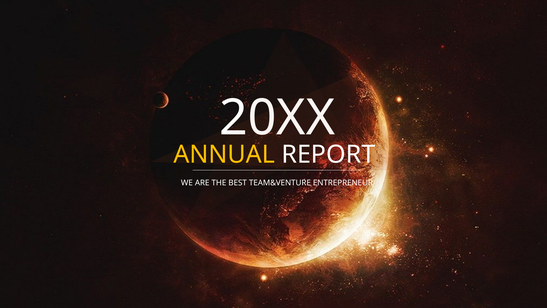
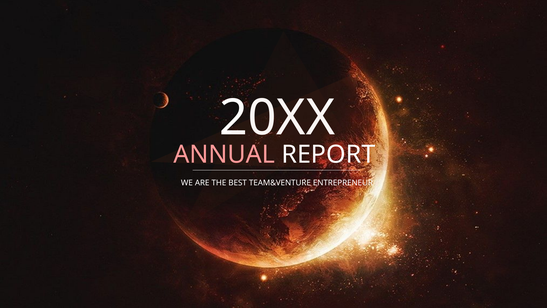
ANNUAL colour: yellow -> pink (224, 154)
